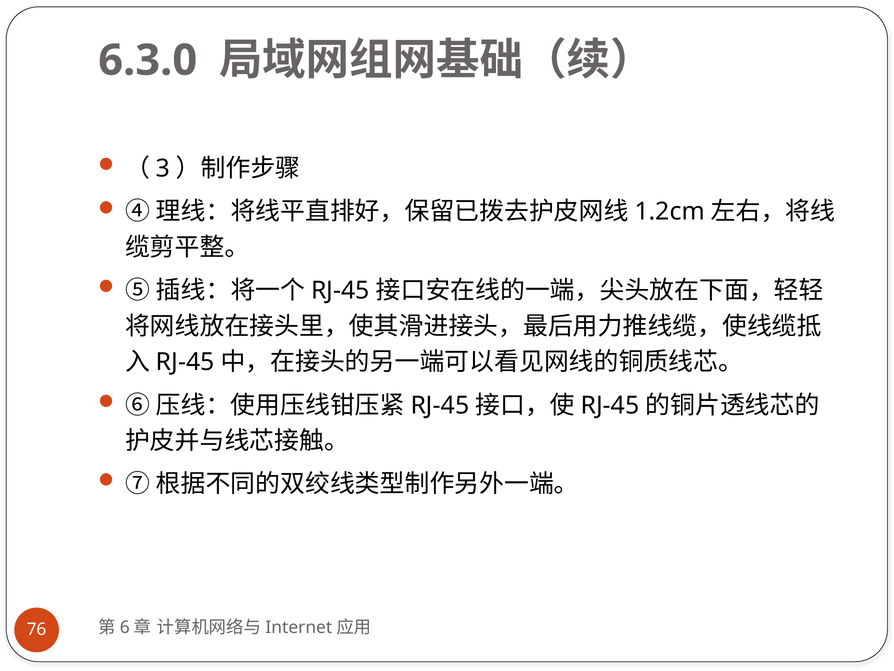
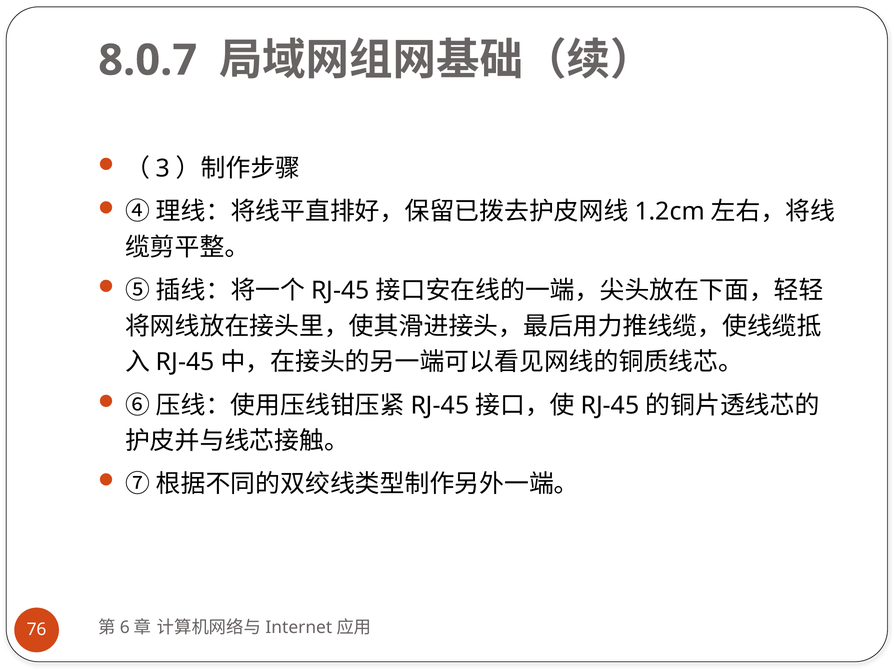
6.3.0: 6.3.0 -> 8.0.7 (148, 60)
